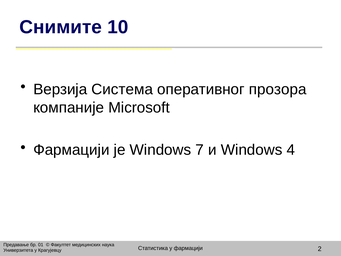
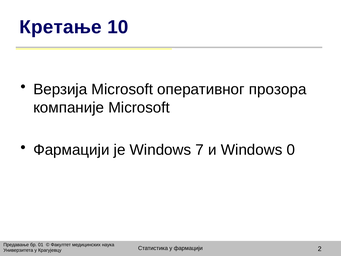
Снимите: Снимите -> Кретање (61, 27)
Верзија Система: Система -> Microsoft (122, 89)
4: 4 -> 0 (291, 150)
